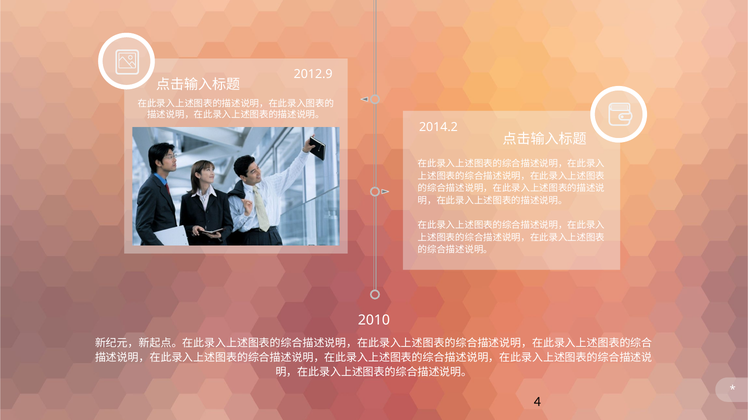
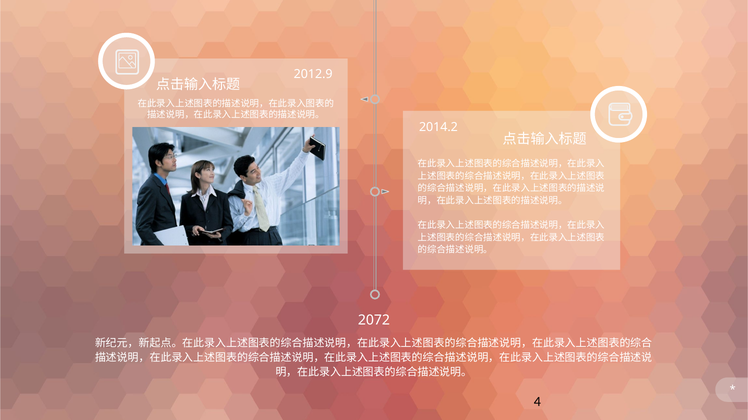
2010: 2010 -> 2072 (374, 321)
